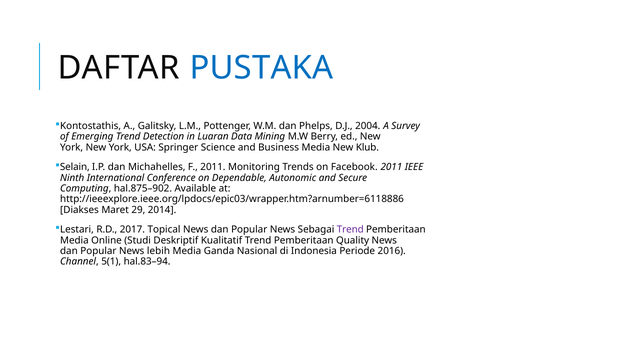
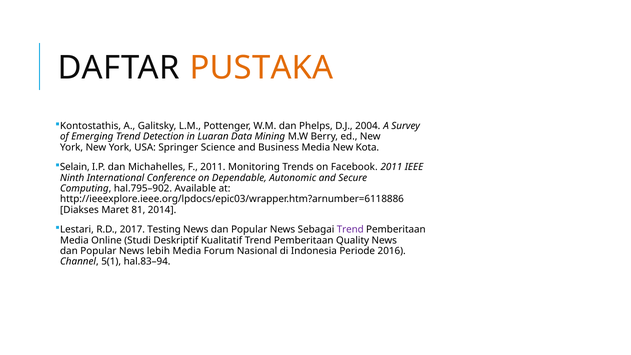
PUSTAKA colour: blue -> orange (261, 68)
Klub: Klub -> Kota (367, 147)
hal.875–902: hal.875–902 -> hal.795–902 (143, 188)
29: 29 -> 81 (138, 210)
Topical: Topical -> Testing (164, 230)
Ganda: Ganda -> Forum (219, 251)
